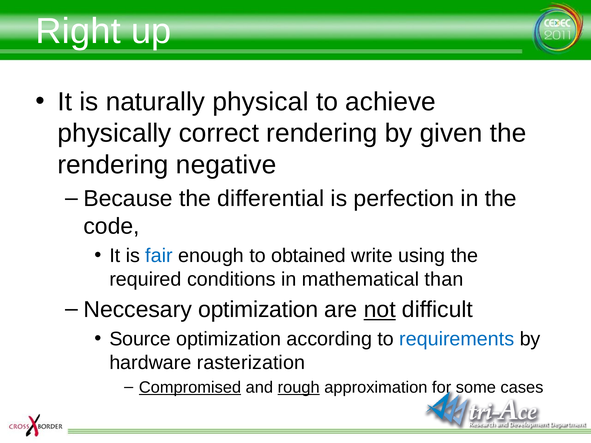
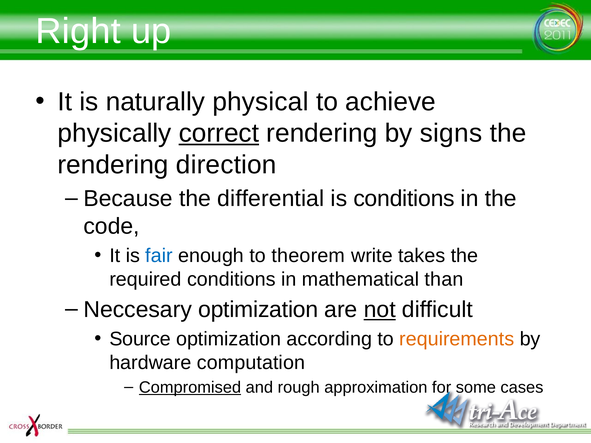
correct underline: none -> present (219, 133)
given: given -> signs (451, 133)
negative: negative -> direction (226, 165)
is perfection: perfection -> conditions (404, 199)
obtained: obtained -> theorem (308, 256)
using: using -> takes (422, 256)
requirements colour: blue -> orange (457, 339)
rasterization: rasterization -> computation (251, 363)
rough underline: present -> none (299, 388)
